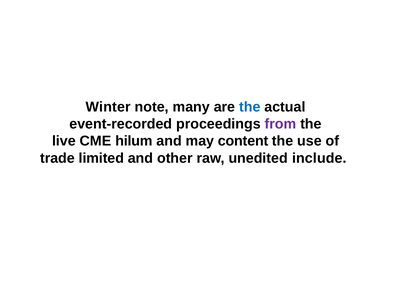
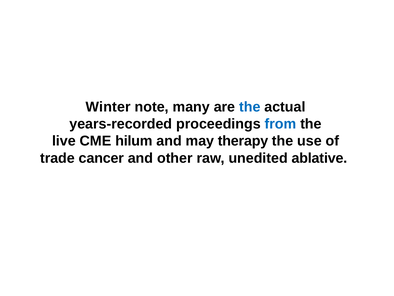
event-recorded: event-recorded -> years-recorded (121, 124)
from colour: purple -> blue (280, 124)
content: content -> therapy (243, 141)
limited: limited -> cancer (101, 158)
include: include -> ablative (319, 158)
